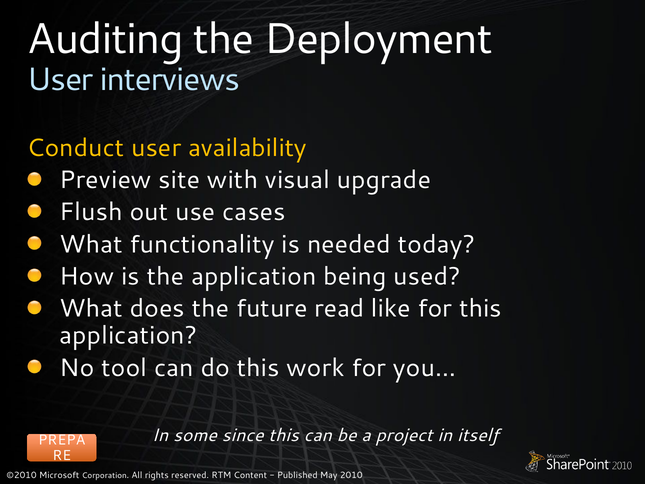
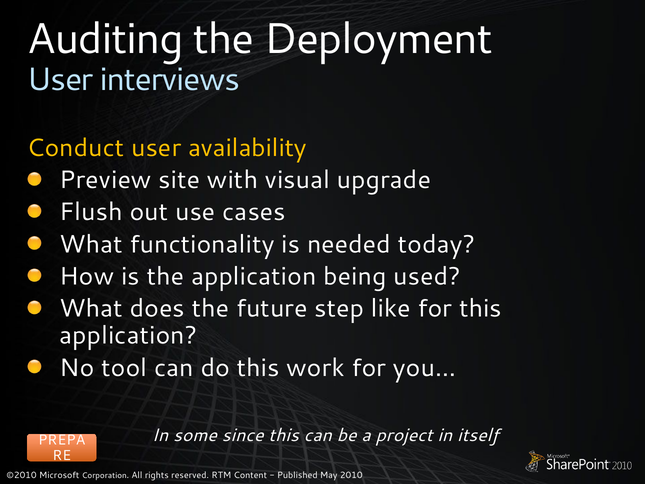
read: read -> step (339, 308)
